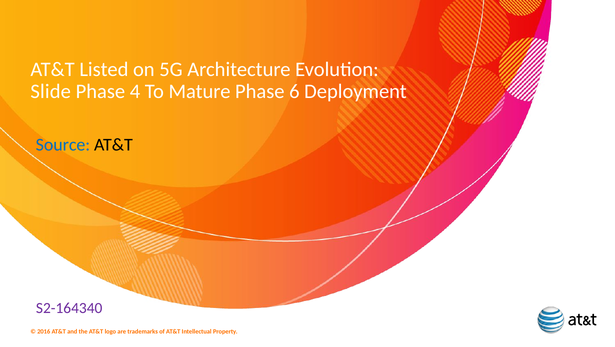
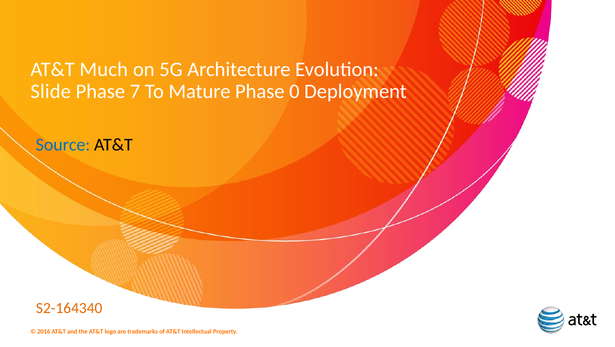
Listed: Listed -> Much (104, 69)
4: 4 -> 7 (135, 91)
6: 6 -> 0 (294, 91)
S2-164340 colour: purple -> orange (69, 308)
